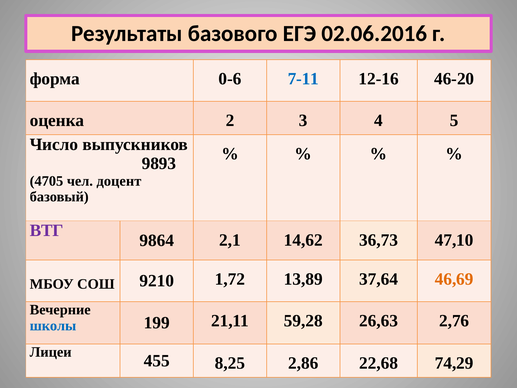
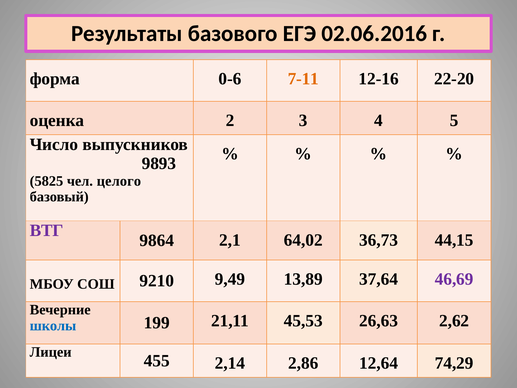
7-11 colour: blue -> orange (303, 79)
46-20: 46-20 -> 22-20 (454, 79)
4705: 4705 -> 5825 (46, 181)
доцент: доцент -> целого (119, 181)
14,62: 14,62 -> 64,02 (303, 240)
47,10: 47,10 -> 44,15 (454, 240)
1,72: 1,72 -> 9,49 (230, 279)
46,69 colour: orange -> purple (454, 279)
59,28: 59,28 -> 45,53 (303, 321)
2,76: 2,76 -> 2,62 (454, 321)
8,25: 8,25 -> 2,14 (230, 363)
22,68: 22,68 -> 12,64 (379, 363)
